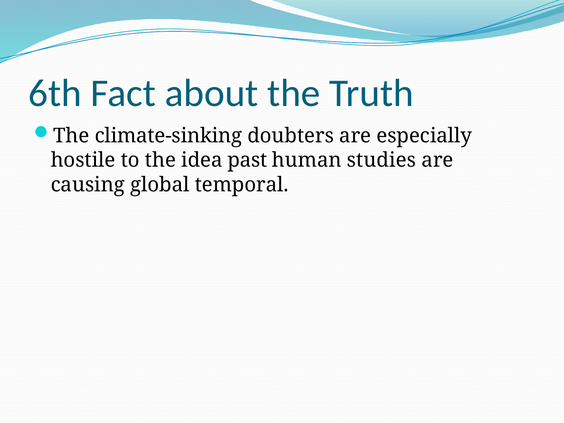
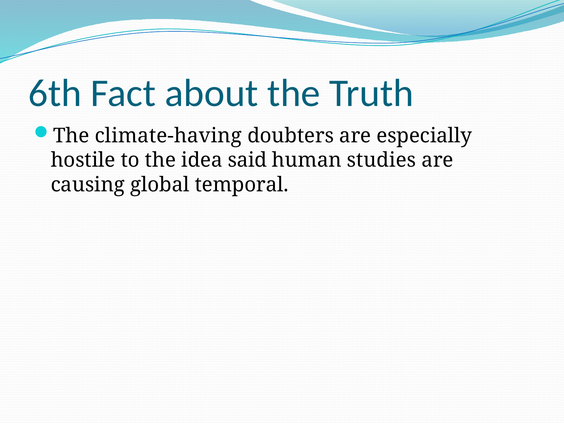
climate-sinking: climate-sinking -> climate-having (168, 136)
past: past -> said (247, 160)
